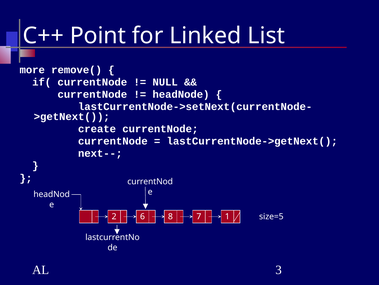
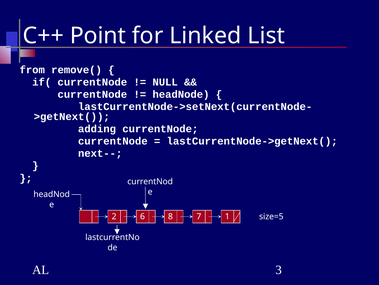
more: more -> from (32, 70)
create: create -> adding (97, 129)
